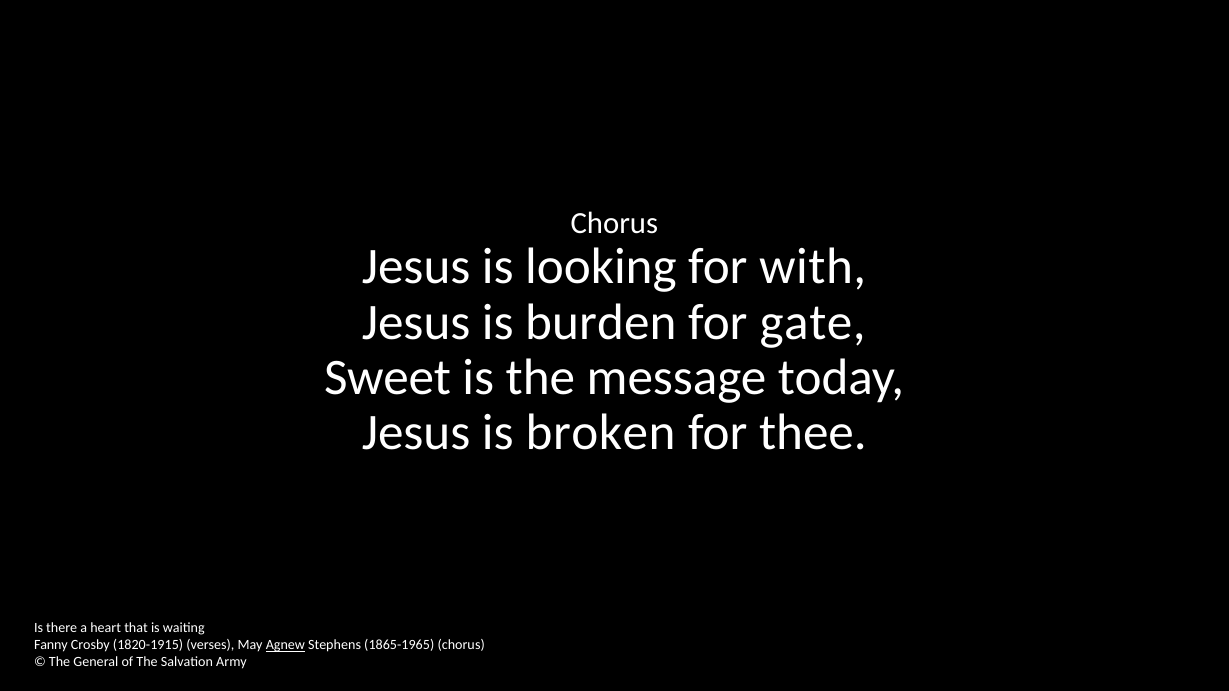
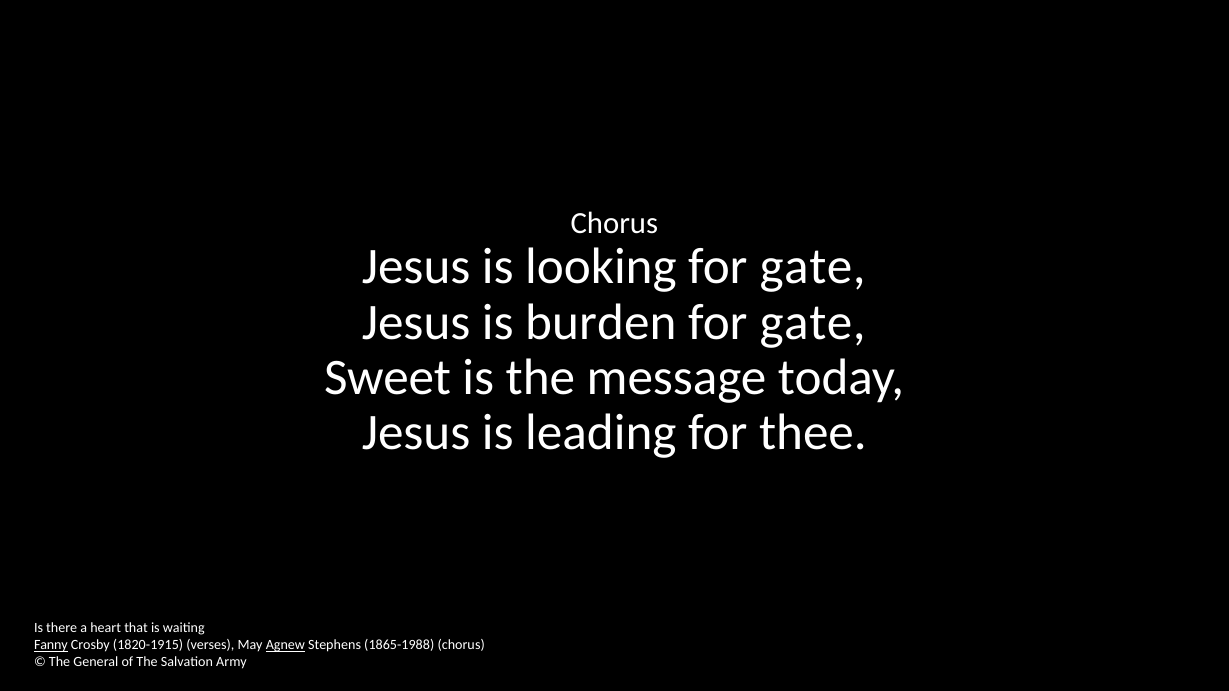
looking for with: with -> gate (813, 267)
broken: broken -> leading (601, 433)
Fanny underline: none -> present (51, 645)
1865-1965: 1865-1965 -> 1865-1988 (399, 645)
